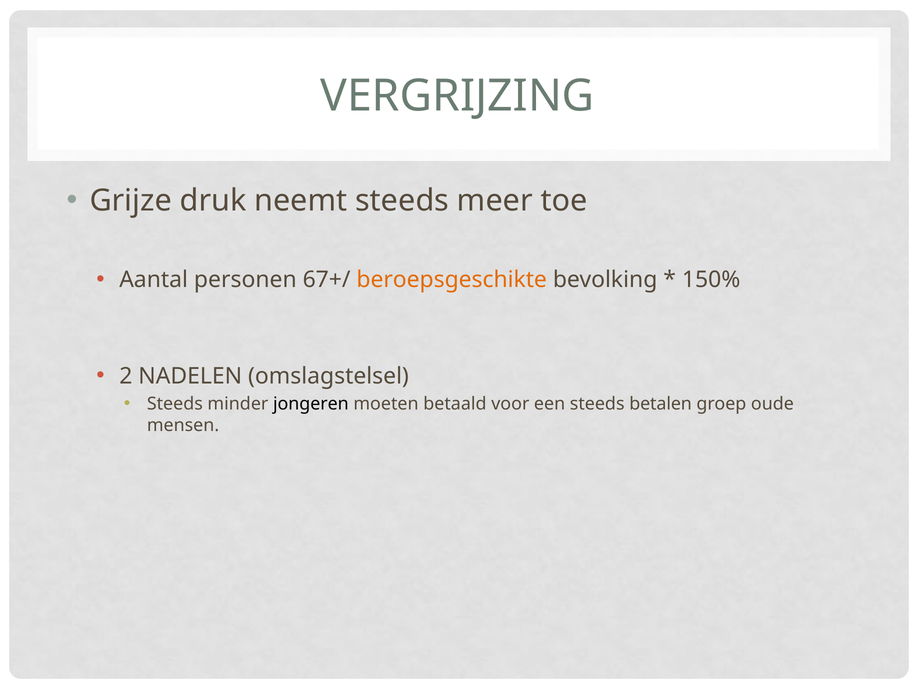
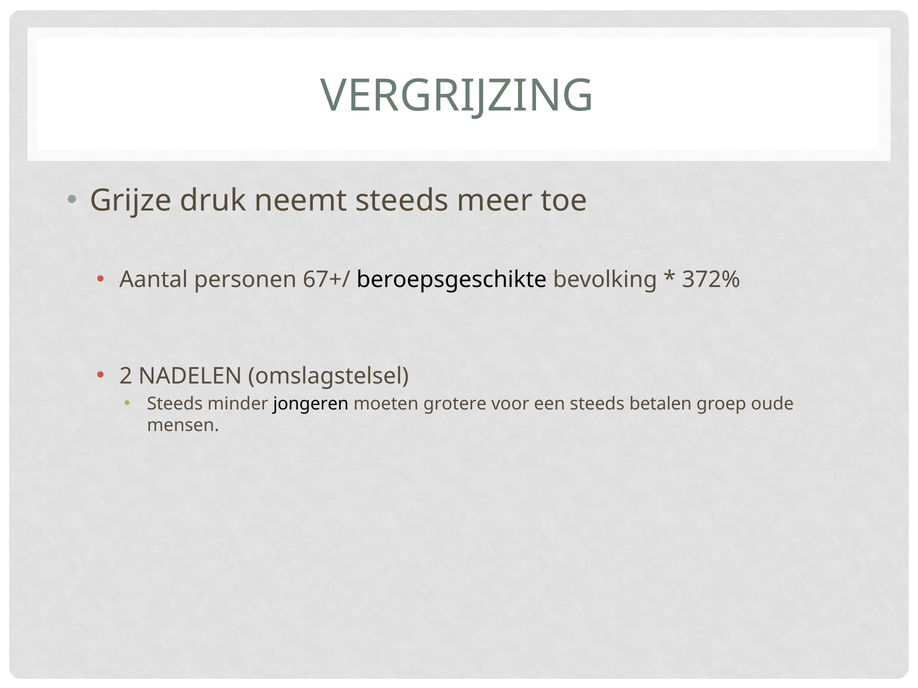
beroepsgeschikte colour: orange -> black (452, 280)
150%: 150% -> 372% (711, 280)
betaald: betaald -> grotere (455, 404)
